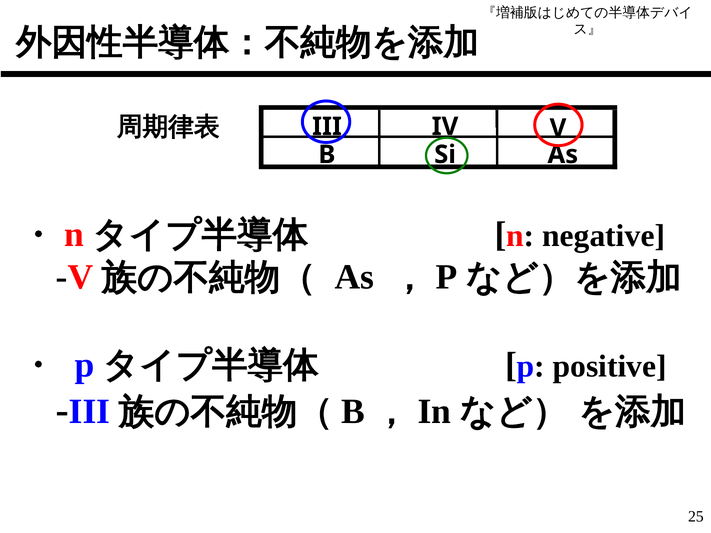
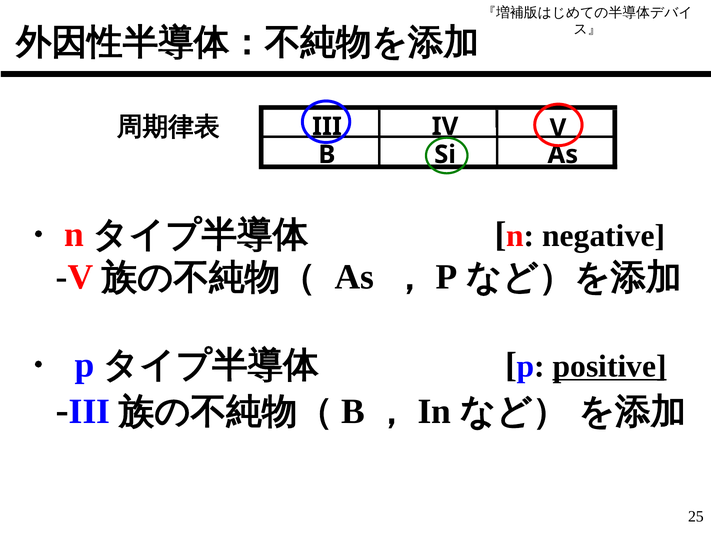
positive underline: none -> present (610, 366)
